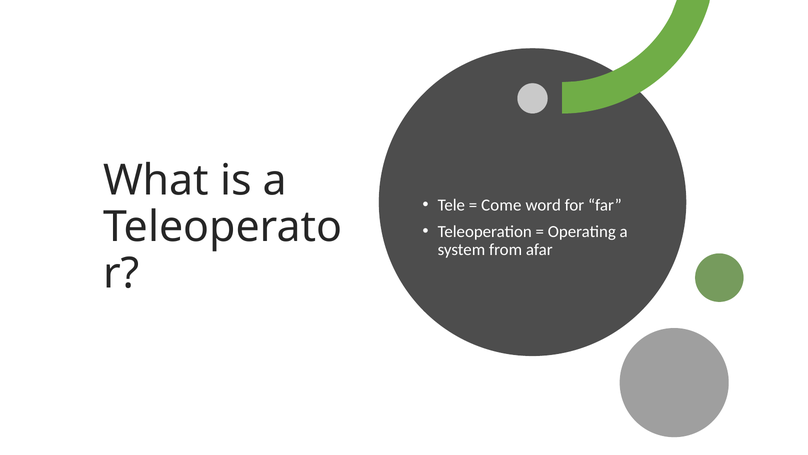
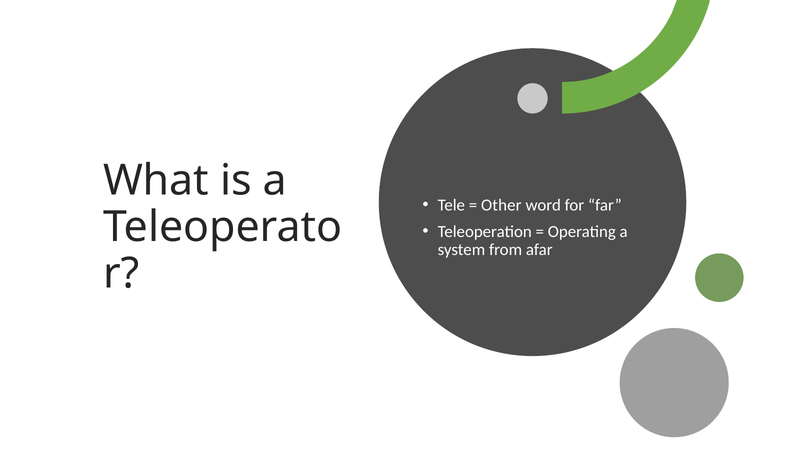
Come: Come -> Other (501, 205)
